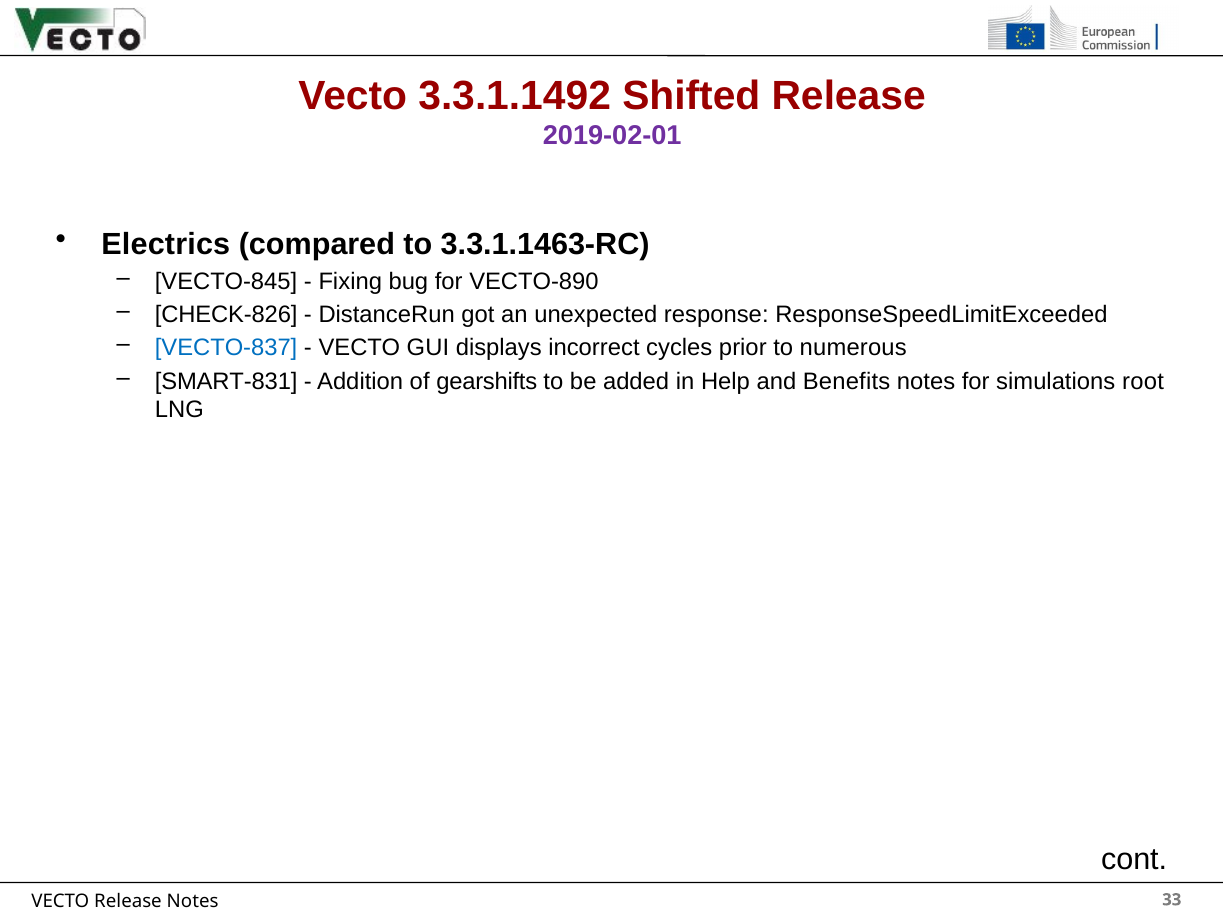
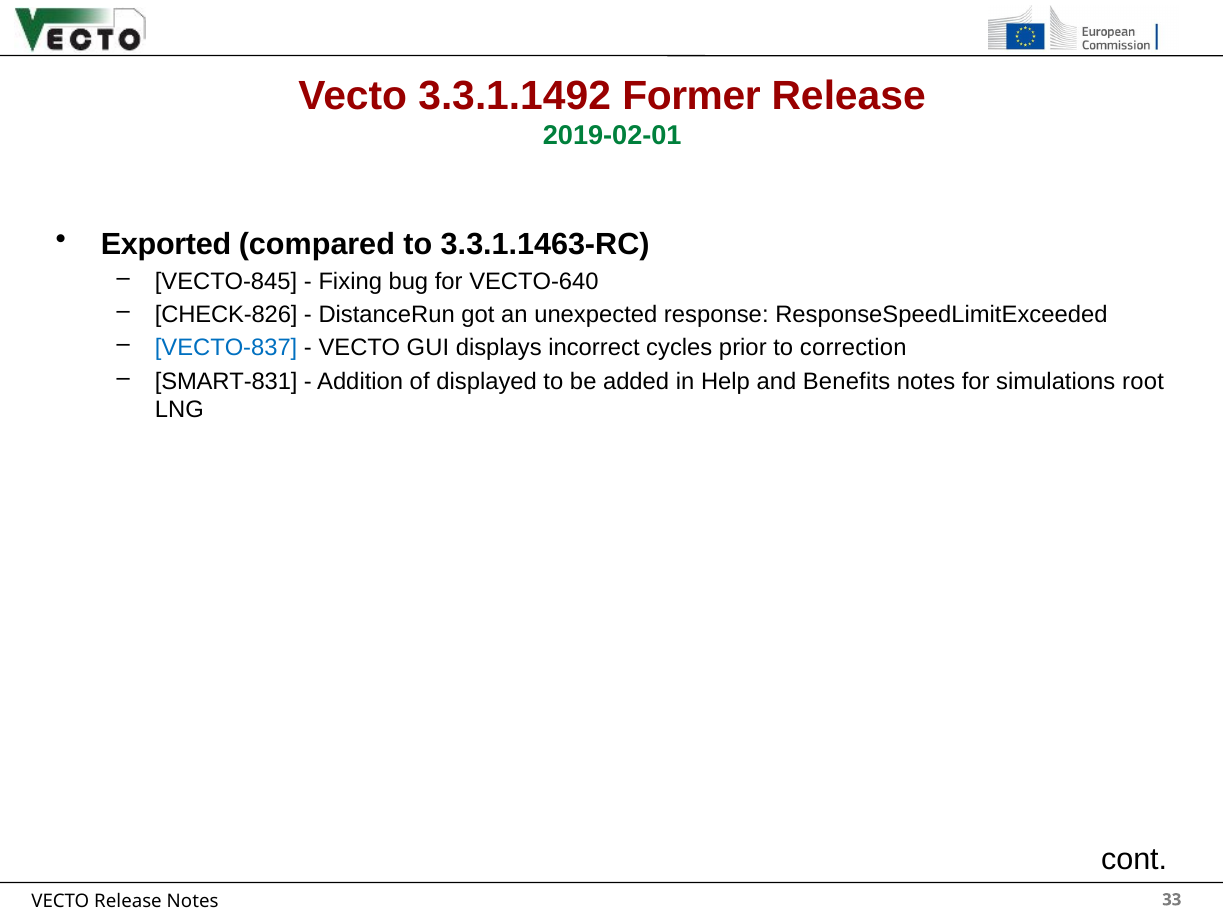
Shifted: Shifted -> Former (692, 96)
2019-02-01 colour: purple -> green (612, 136)
Electrics: Electrics -> Exported (166, 244)
VECTO-890: VECTO-890 -> VECTO-640 (534, 281)
numerous: numerous -> correction (853, 348)
gearshifts: gearshifts -> displayed (487, 381)
